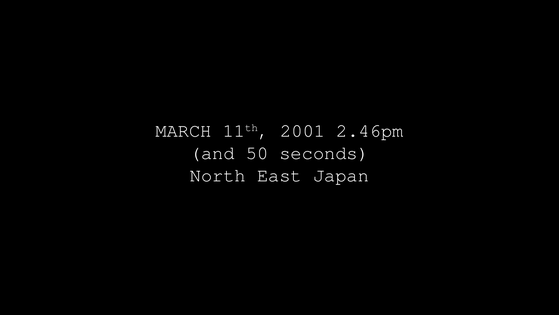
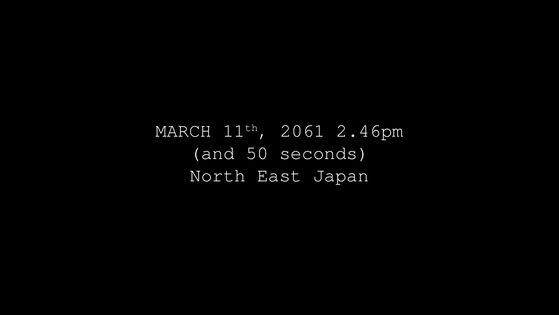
2001: 2001 -> 2061 (303, 130)
